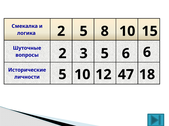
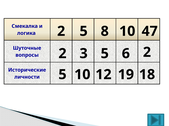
15: 15 -> 47 (150, 31)
6 6: 6 -> 2 (147, 53)
47: 47 -> 19 (126, 75)
